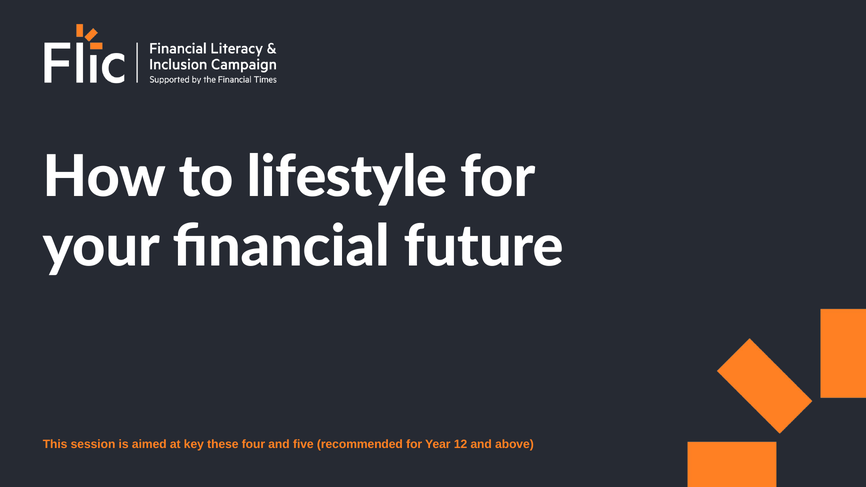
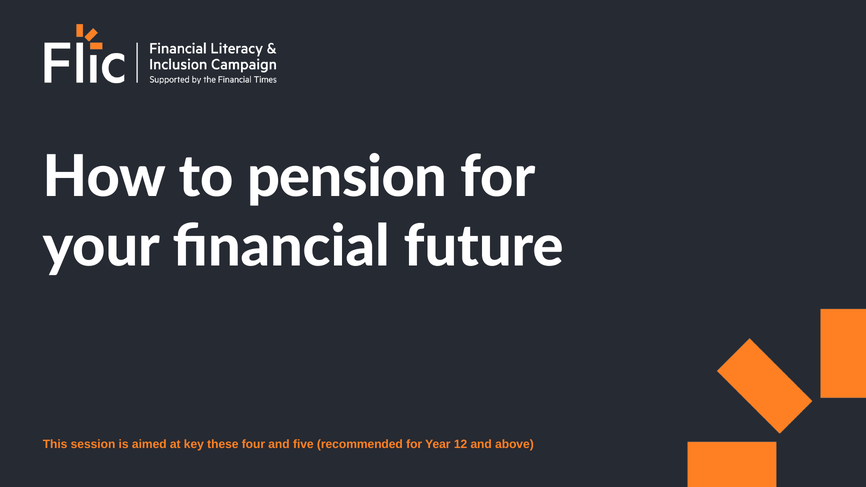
lifestyle: lifestyle -> pension (347, 177)
